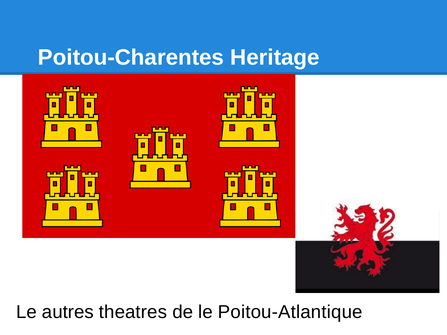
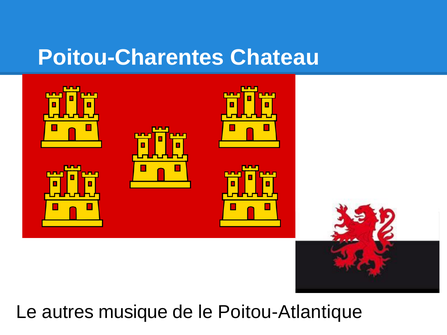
Heritage: Heritage -> Chateau (275, 57)
theatres: theatres -> musique (133, 312)
